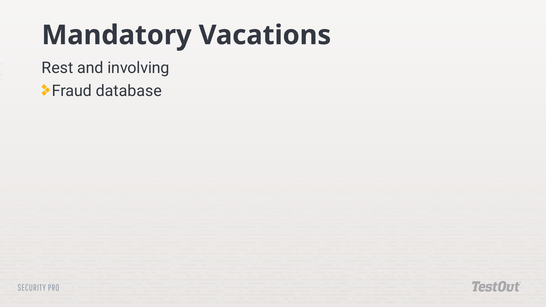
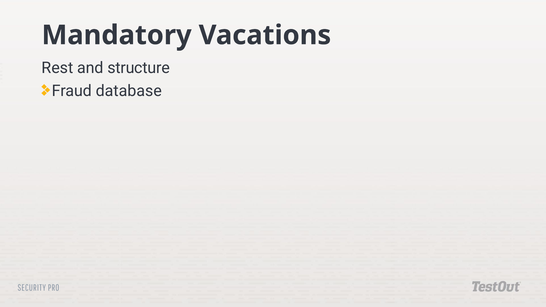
involving: involving -> structure (139, 68)
